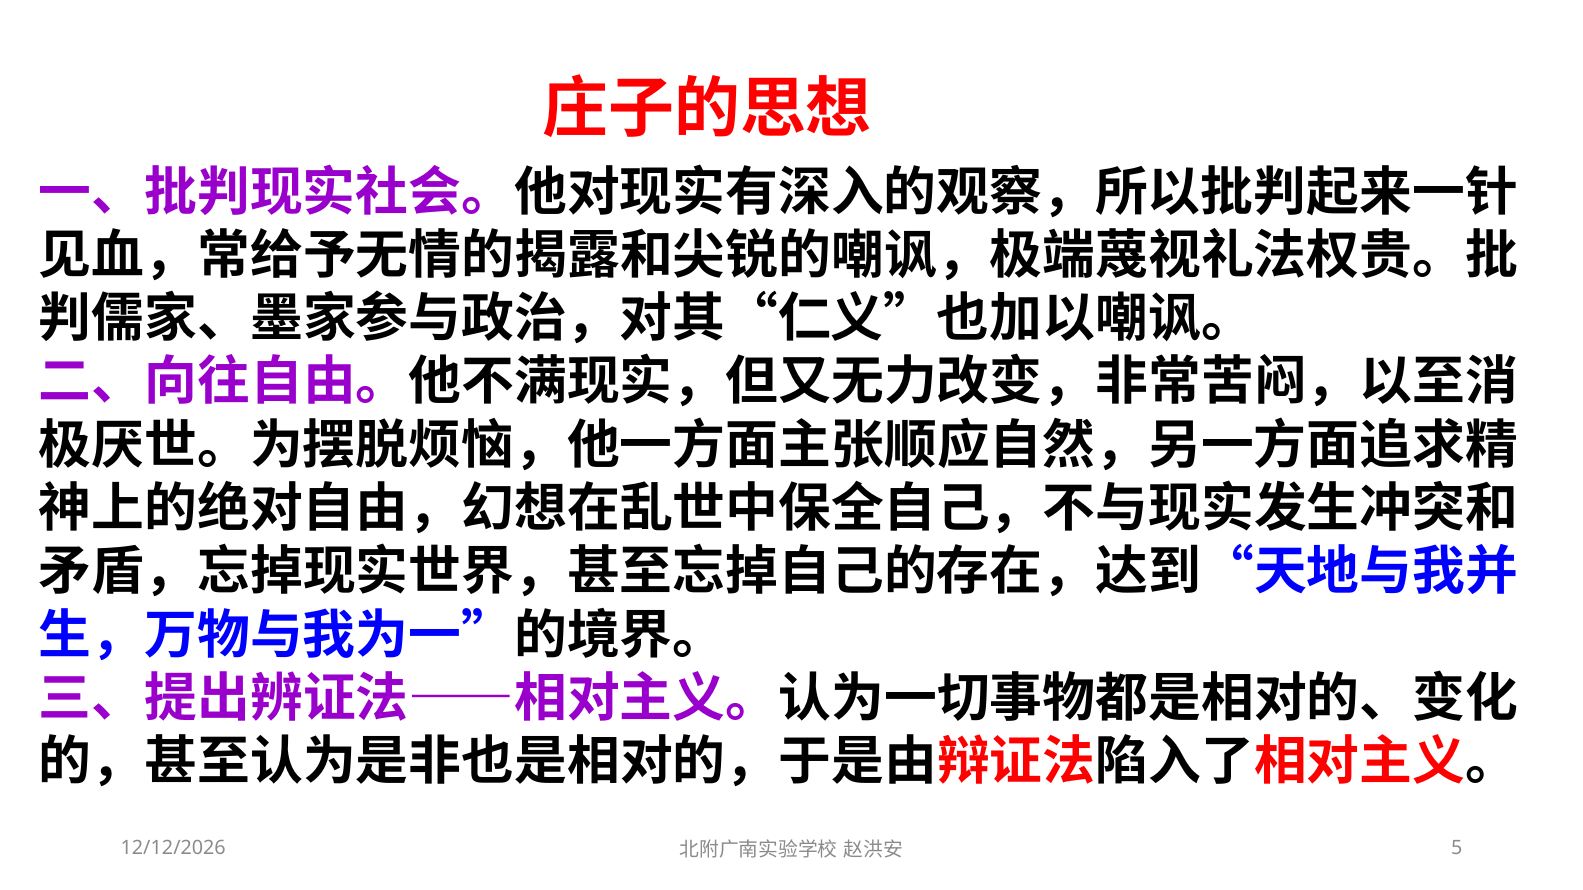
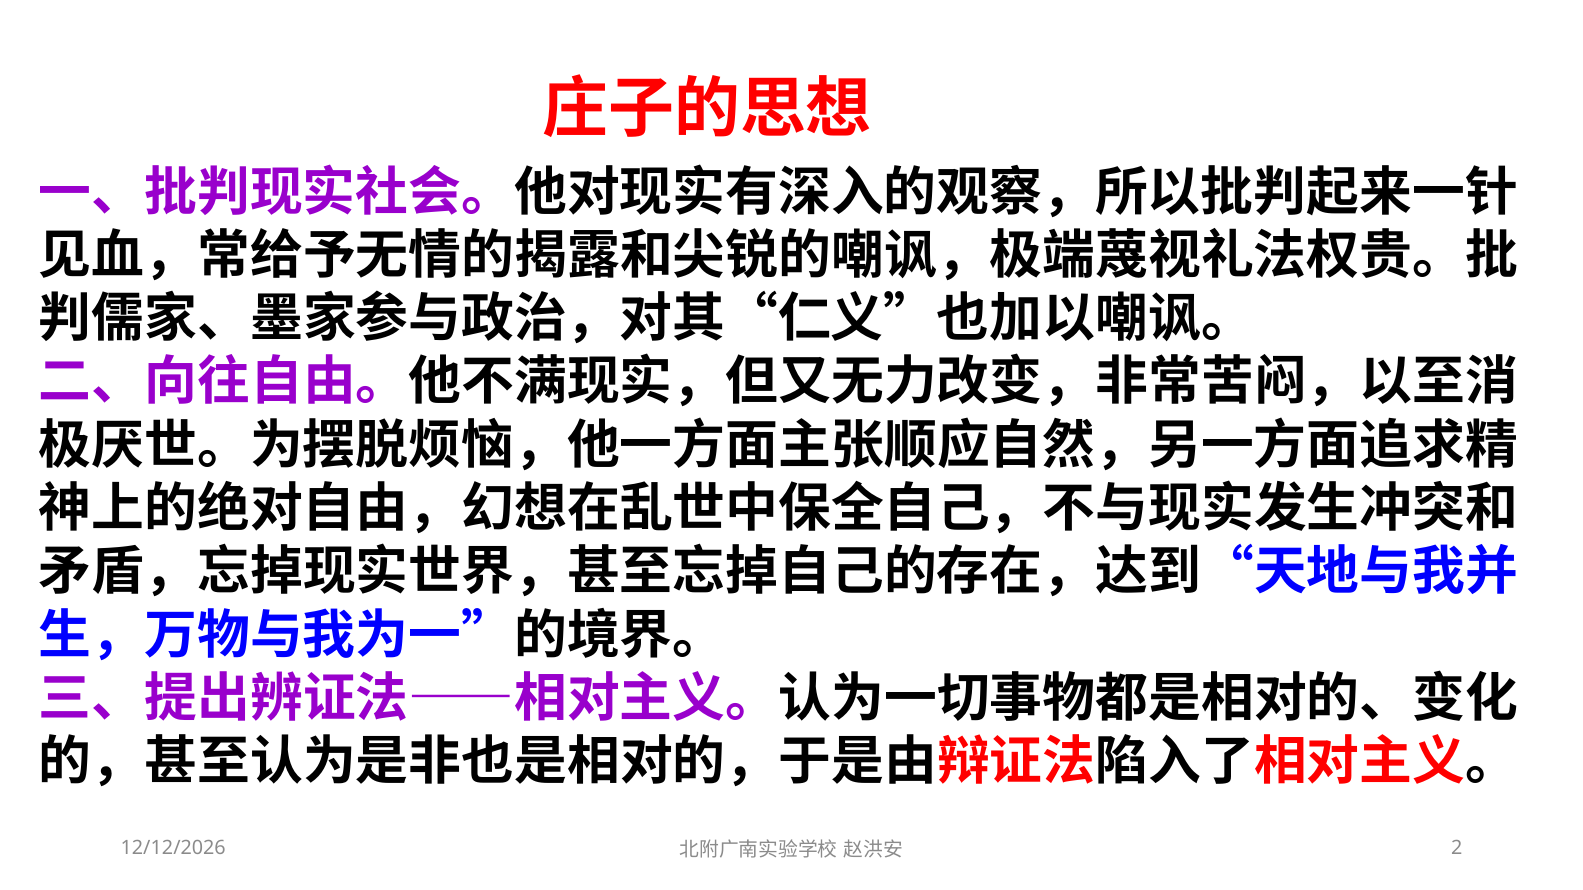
5: 5 -> 2 (1457, 849)
